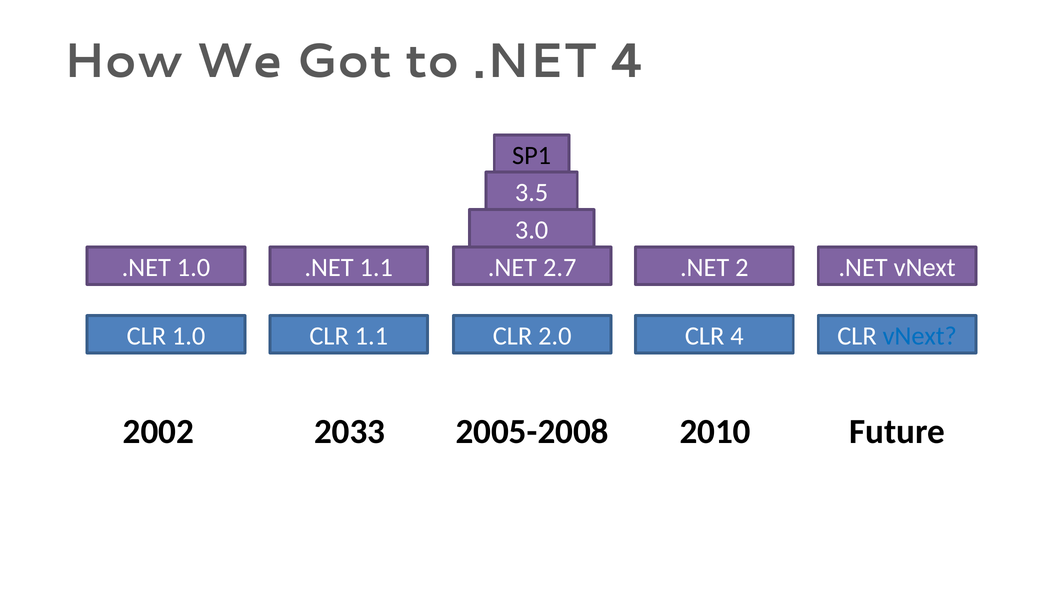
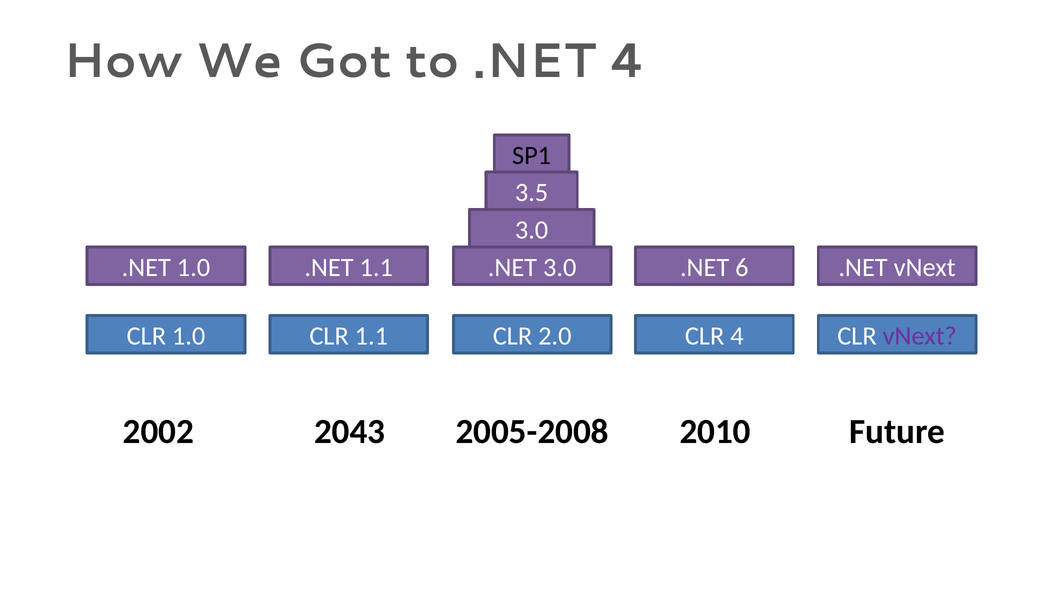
.NET 2.7: 2.7 -> 3.0 (560, 267)
2: 2 -> 6 (742, 267)
vNext colour: blue -> purple (920, 336)
2033: 2033 -> 2043 (350, 431)
